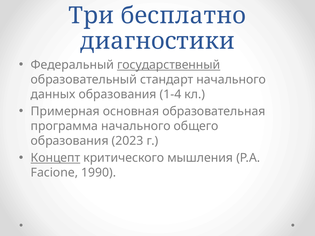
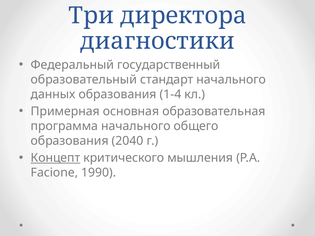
бесплатно: бесплатно -> директора (183, 16)
государственный underline: present -> none (169, 65)
2023: 2023 -> 2040 (128, 141)
